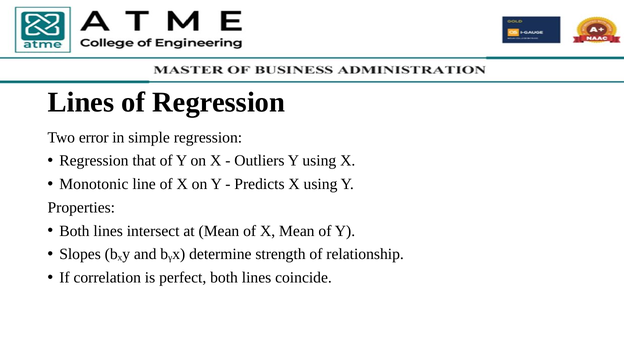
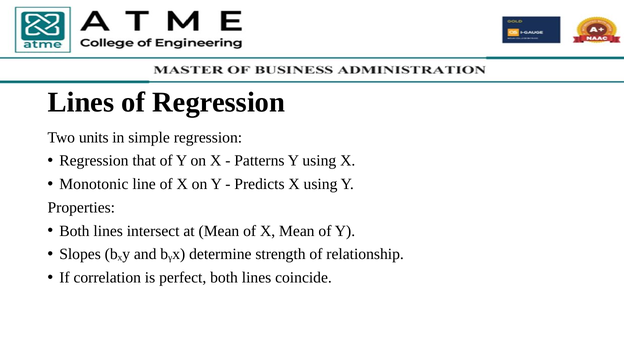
error: error -> units (94, 137)
Outliers: Outliers -> Patterns (259, 161)
